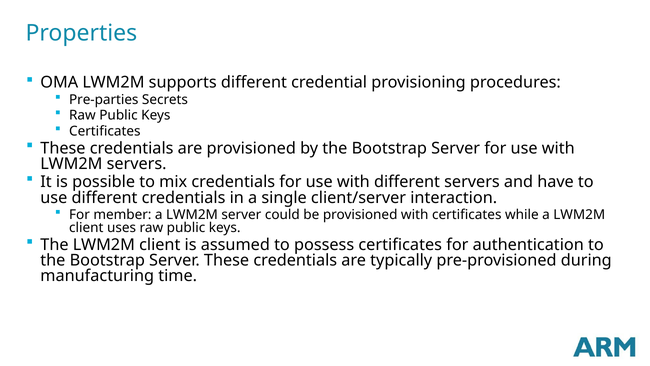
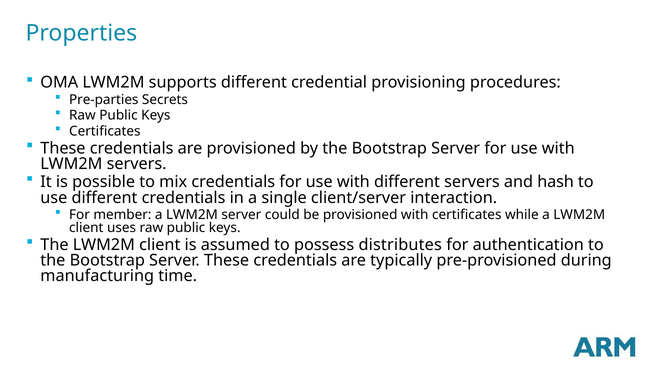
have: have -> hash (556, 182)
possess certificates: certificates -> distributes (400, 245)
